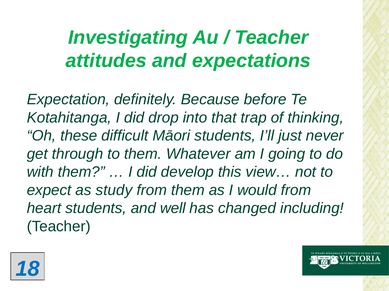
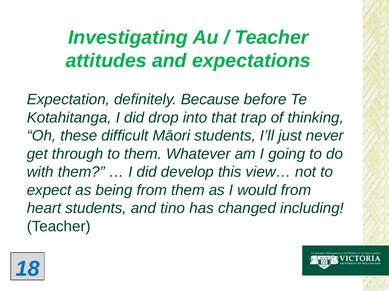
study: study -> being (114, 191)
well: well -> tino (173, 209)
